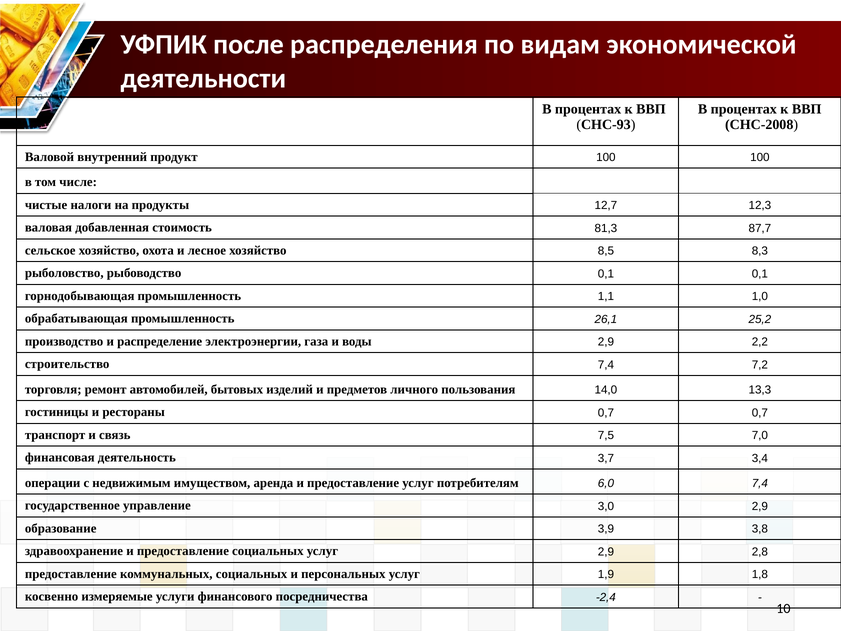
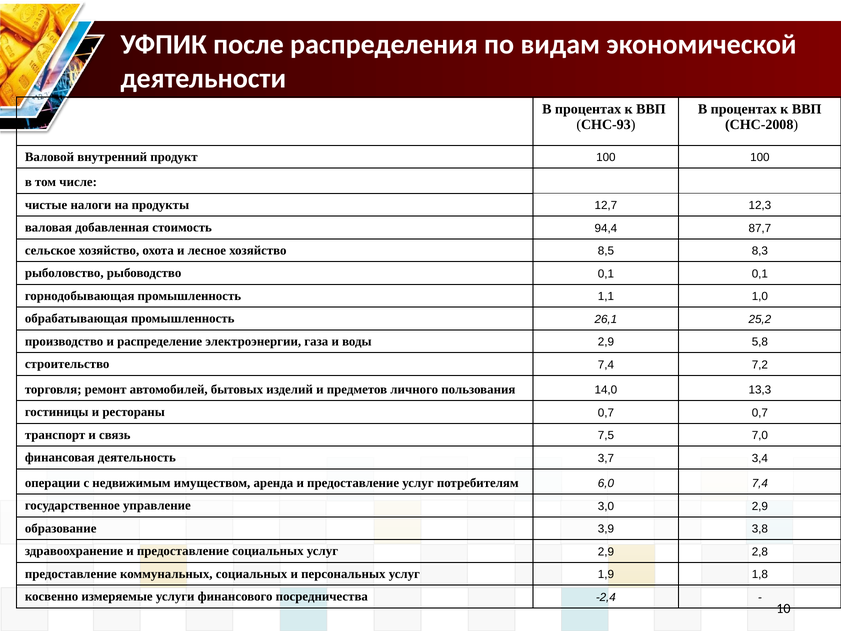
81,3: 81,3 -> 94,4 (606, 228)
2,2: 2,2 -> 5,8 (760, 342)
